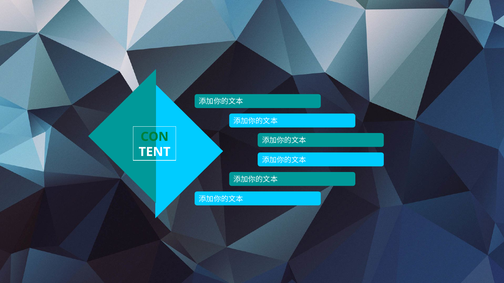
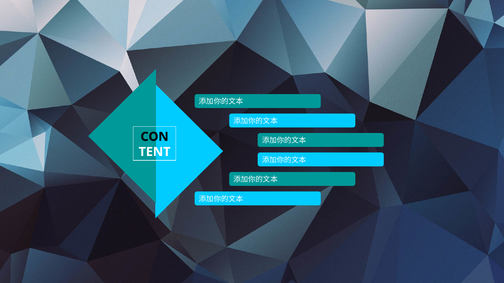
CON colour: green -> black (155, 137)
